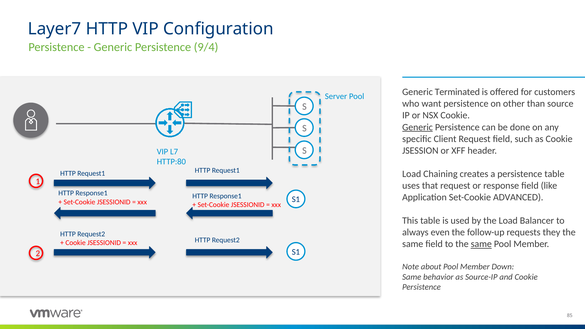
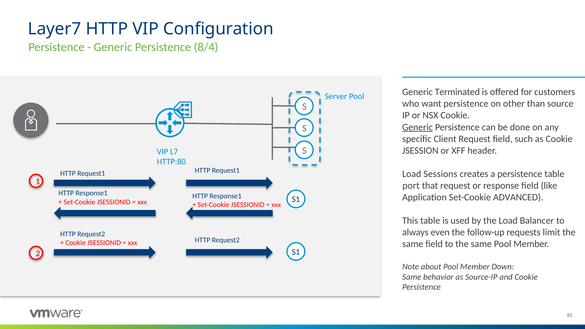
9/4: 9/4 -> 8/4 (206, 47)
Chaining: Chaining -> Sessions (440, 174)
uses: uses -> port (411, 186)
they: they -> limit (552, 232)
same underline: present -> none (481, 244)
